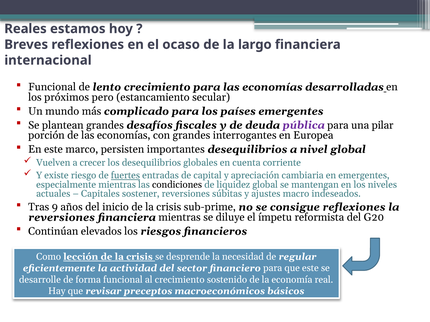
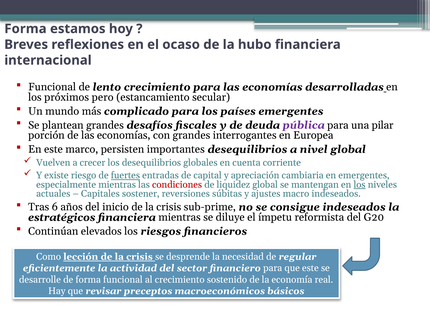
Reales: Reales -> Forma (25, 29)
largo: largo -> hubo (255, 45)
condiciones colour: black -> red (177, 185)
los underline: none -> present (360, 185)
9: 9 -> 6 (55, 207)
consigue reflexiones: reflexiones -> indeseados (354, 207)
reversiones: reversiones -> estratégicos (62, 218)
